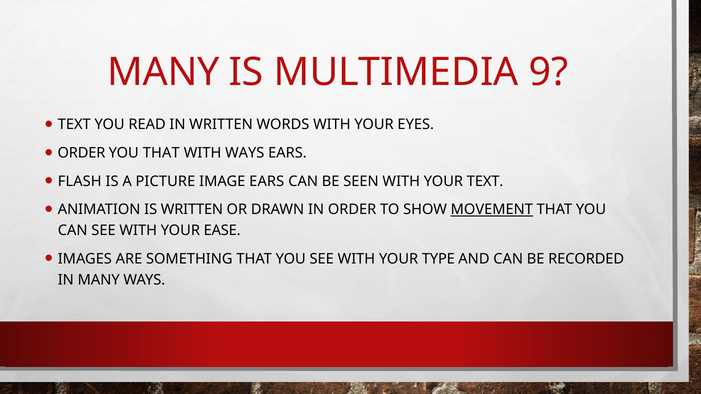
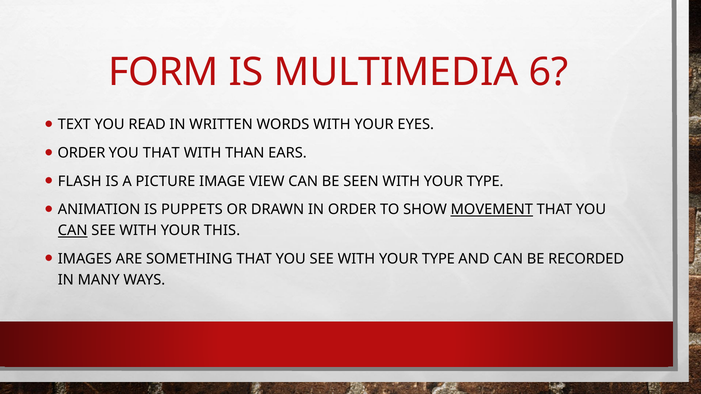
MANY: MANY -> FORM (163, 72)
9: 9 -> 6 (549, 72)
WITH WAYS: WAYS -> THAN (245, 153)
IMAGE EARS: EARS -> VIEW (267, 181)
SEEN WITH YOUR TEXT: TEXT -> TYPE (485, 181)
IS WRITTEN: WRITTEN -> PUPPETS (192, 210)
CAN underline: none -> present (73, 231)
EASE: EASE -> THIS (222, 231)
